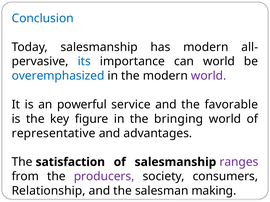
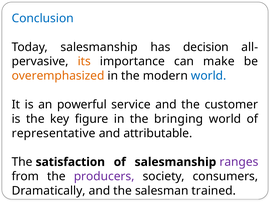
has modern: modern -> decision (206, 47)
its colour: blue -> orange (84, 62)
can world: world -> make (219, 62)
overemphasized colour: blue -> orange (58, 76)
world colour: purple -> blue (209, 76)
favorable: favorable -> customer (231, 105)
advantages: advantages -> attributable (158, 134)
Relationship: Relationship -> Dramatically (49, 191)
making: making -> trained (214, 191)
